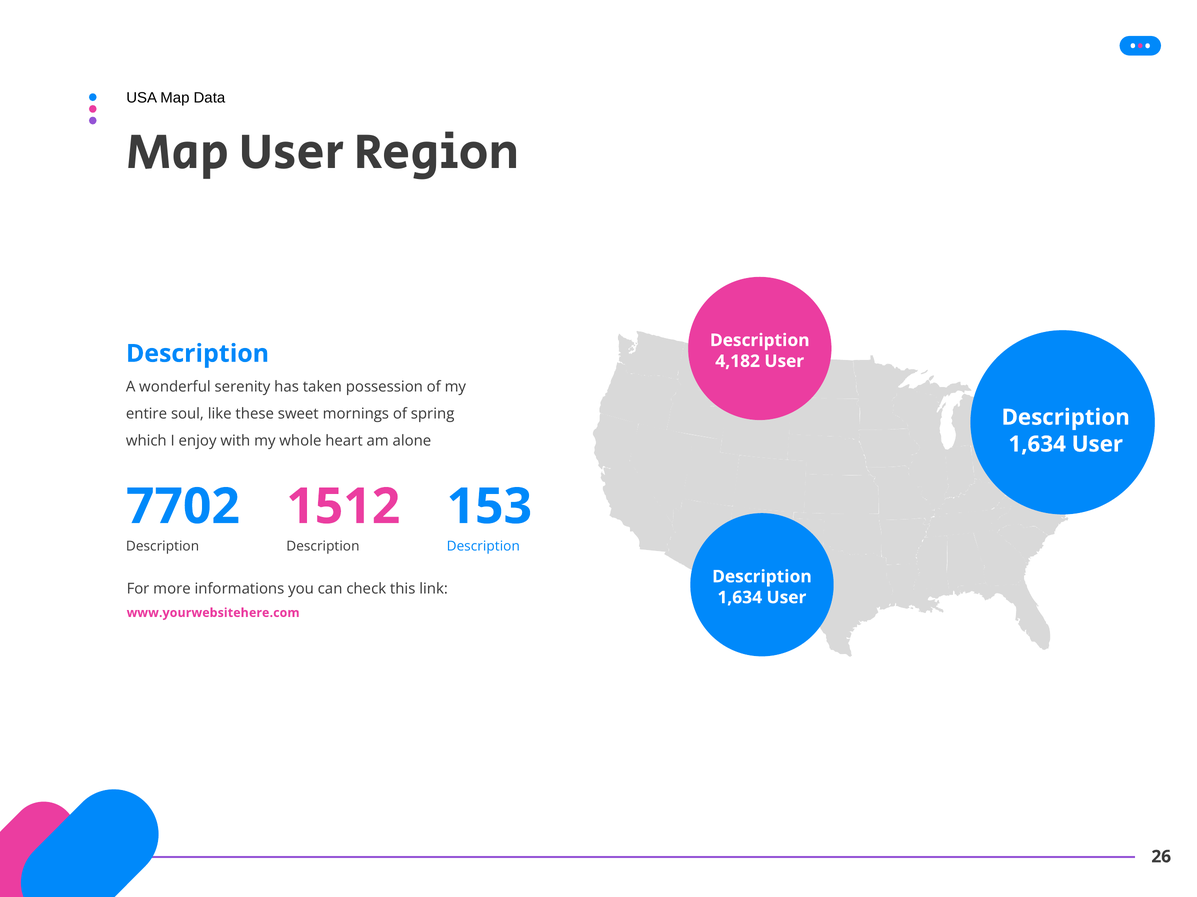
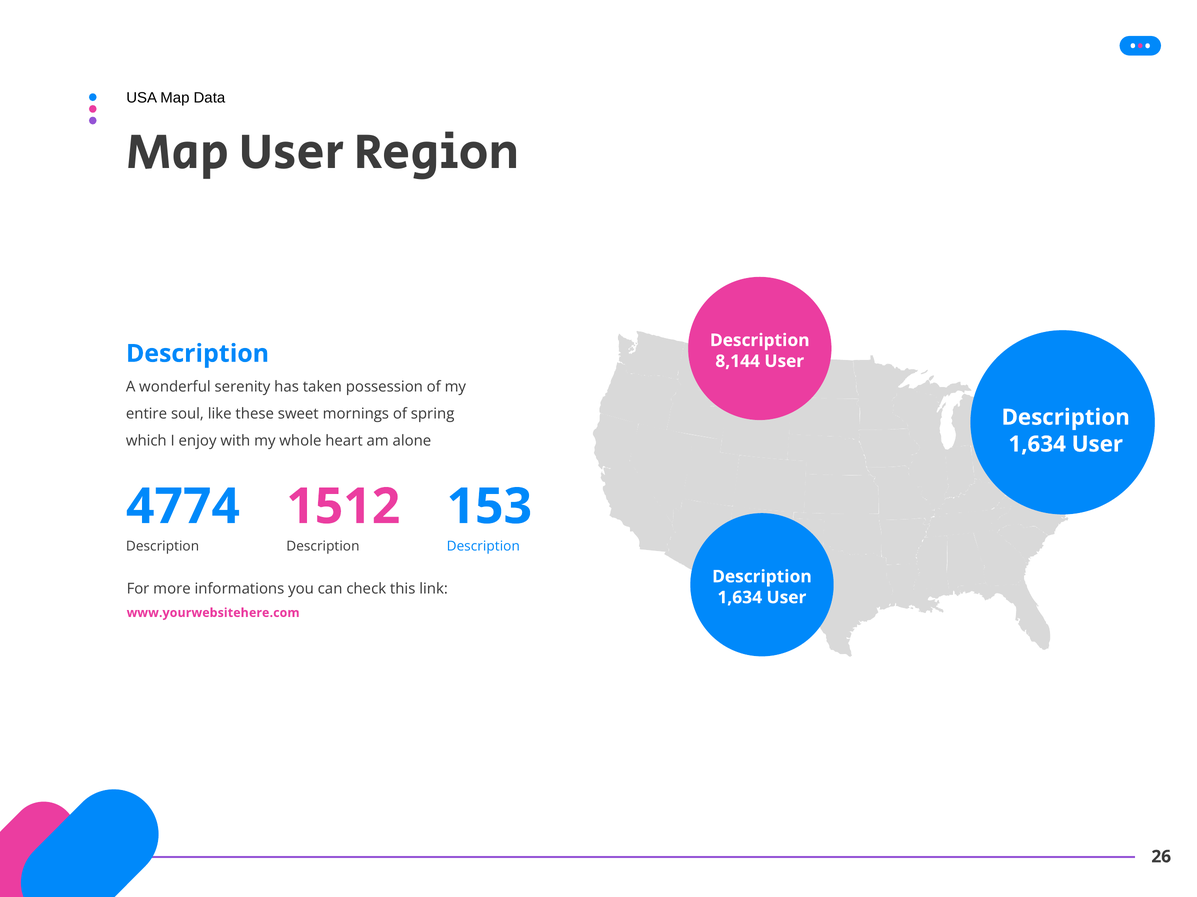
4,182: 4,182 -> 8,144 (738, 361)
7702: 7702 -> 4774 (183, 507)
